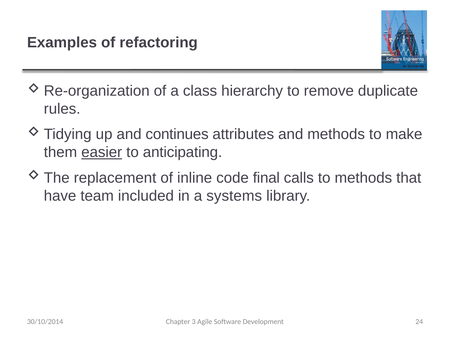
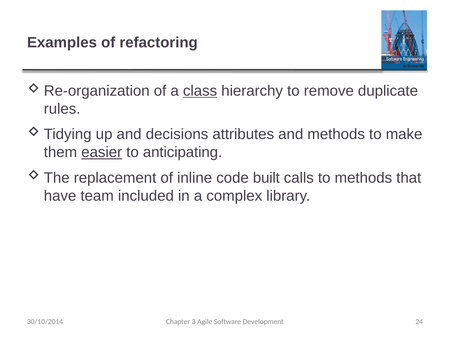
class underline: none -> present (200, 91)
continues: continues -> decisions (177, 135)
final: final -> built (266, 178)
systems: systems -> complex (234, 196)
